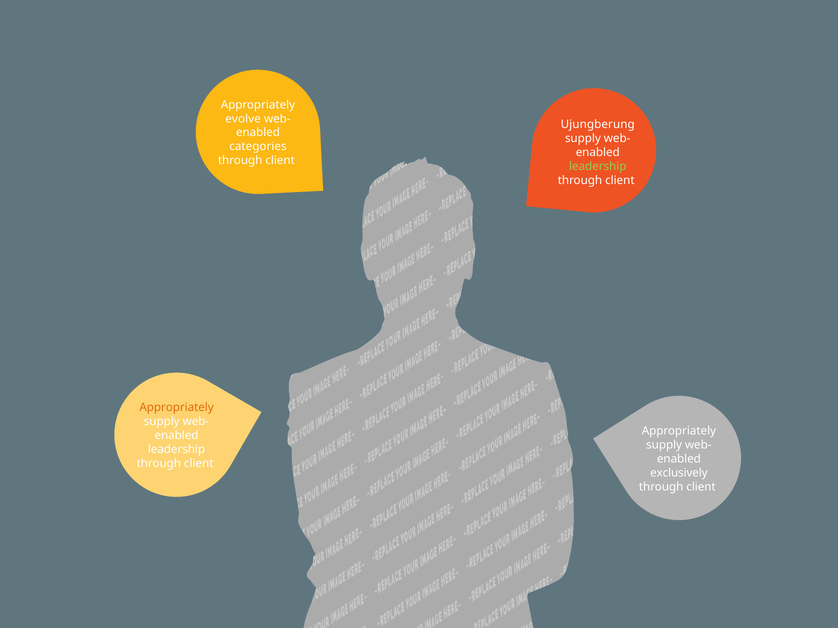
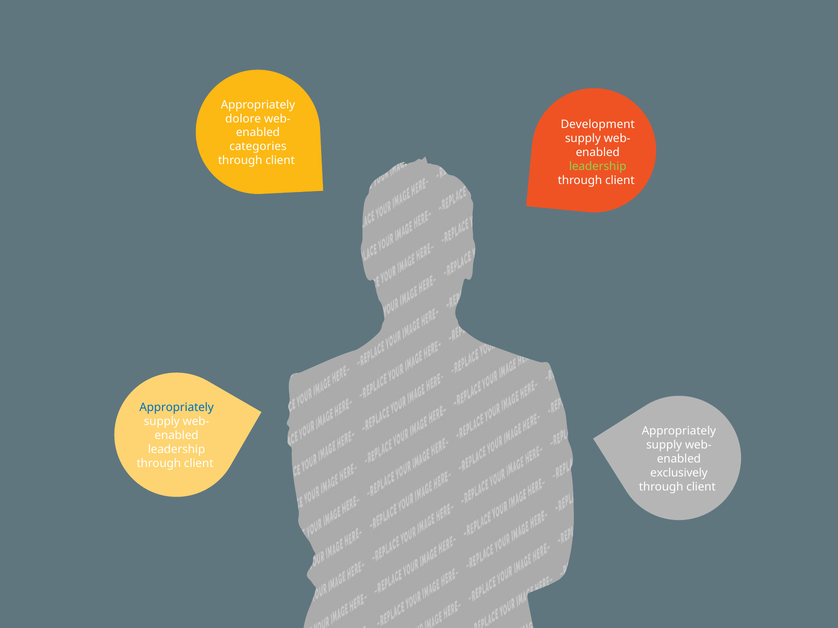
evolve: evolve -> dolore (243, 119)
Ujungberung: Ujungberung -> Development (598, 125)
Appropriately colour: orange -> blue (177, 408)
